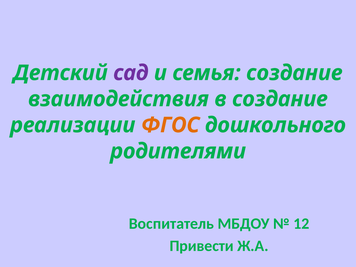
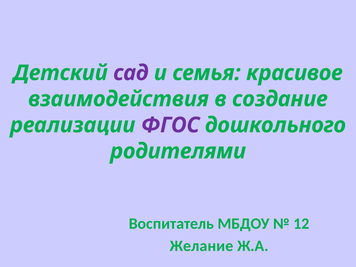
семья создание: создание -> красивое (294, 73)
ФГОС colour: orange -> purple (170, 125)
Привести: Привести -> Желание (202, 246)
